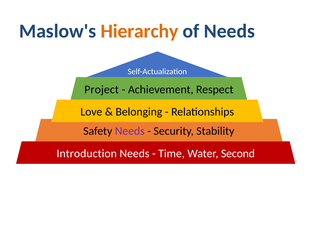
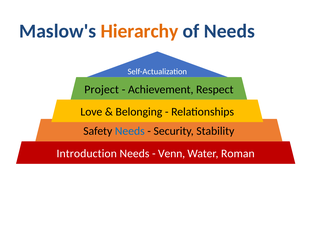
Needs colour: purple -> blue (130, 131)
Time: Time -> Venn (172, 153)
Second: Second -> Roman (238, 153)
